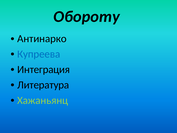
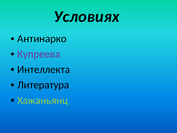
Обороту: Обороту -> Условиях (87, 17)
Купреева colour: blue -> purple (39, 54)
Интеграция: Интеграция -> Интеллекта (44, 69)
